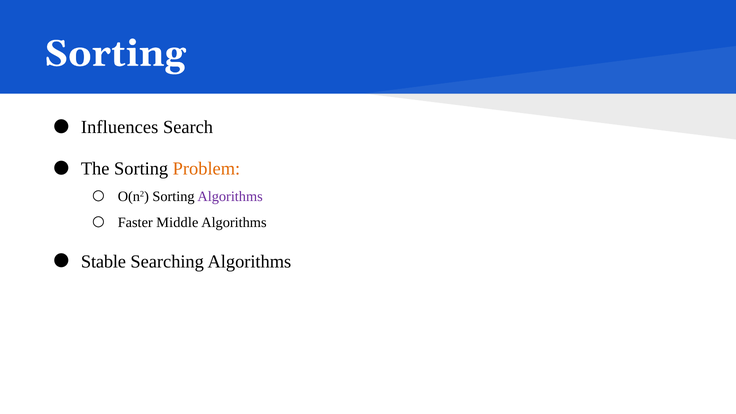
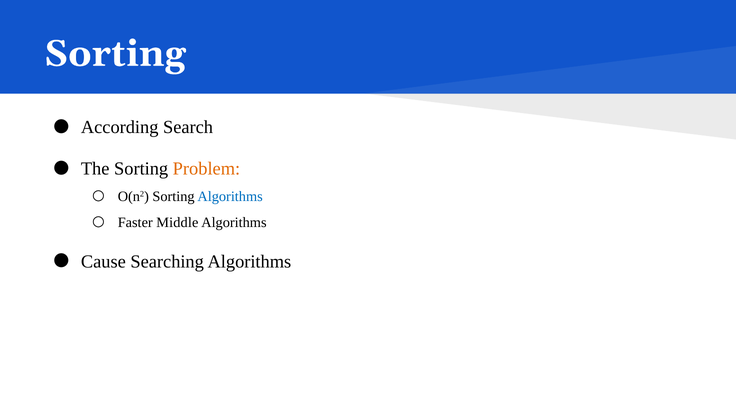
Influences: Influences -> According (120, 127)
Algorithms colour: purple -> blue (230, 197)
Stable: Stable -> Cause (103, 261)
